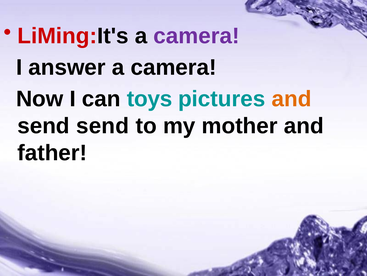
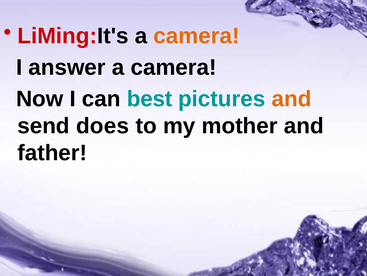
camera colour: purple -> orange (197, 36)
toys: toys -> best (150, 99)
send send: send -> does (103, 126)
